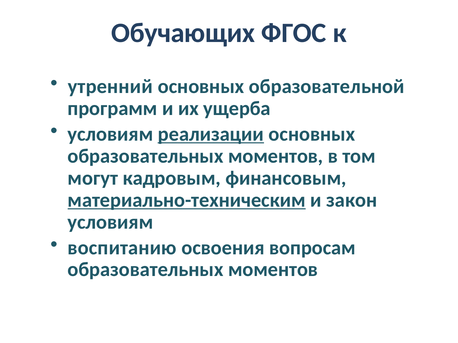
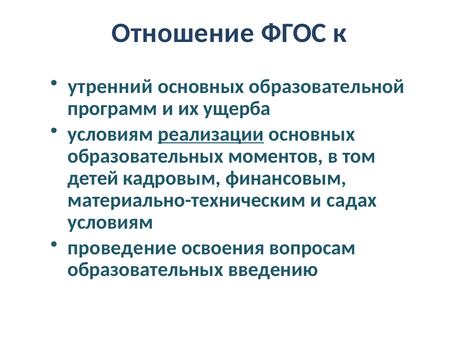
Обучающих: Обучающих -> Отношение (183, 33)
могут: могут -> детей (93, 178)
материально-техническим underline: present -> none (187, 200)
закон: закон -> садах (352, 200)
воспитанию: воспитанию -> проведение (122, 248)
моментов: моментов -> введению (273, 270)
